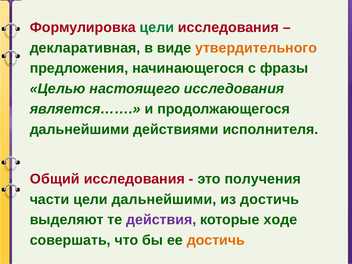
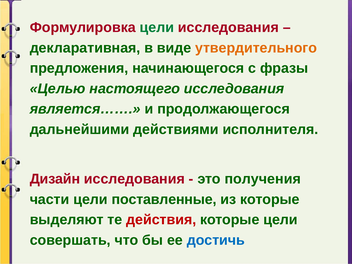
Общий: Общий -> Дизайн (55, 179)
цели дальнейшими: дальнейшими -> поставленные (164, 199)
из достичь: достичь -> которые (270, 199)
действия colour: purple -> red (161, 220)
которые ходе: ходе -> цели (281, 220)
достичь colour: orange -> blue (216, 240)
